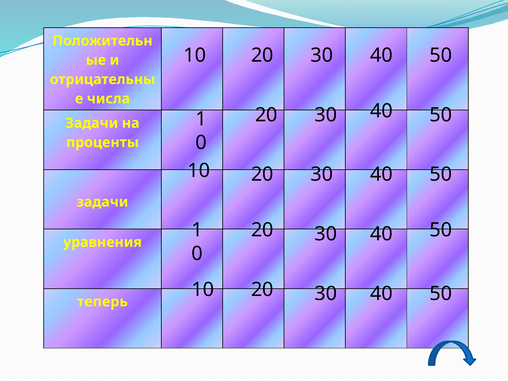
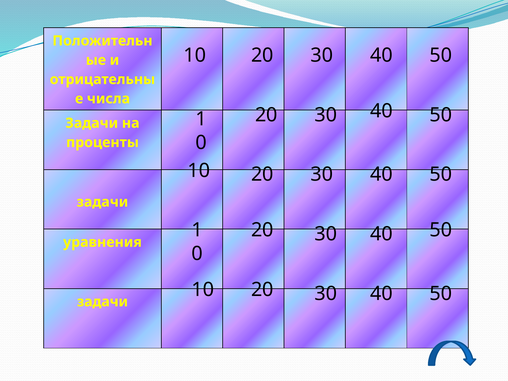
теперь: теперь -> задачи (103, 302)
